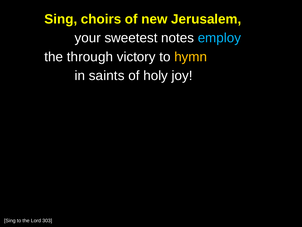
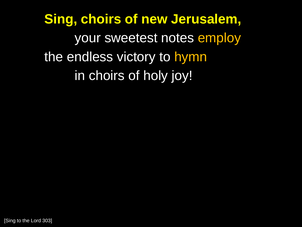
employ colour: light blue -> yellow (219, 38)
through: through -> endless (90, 57)
in saints: saints -> choirs (107, 75)
